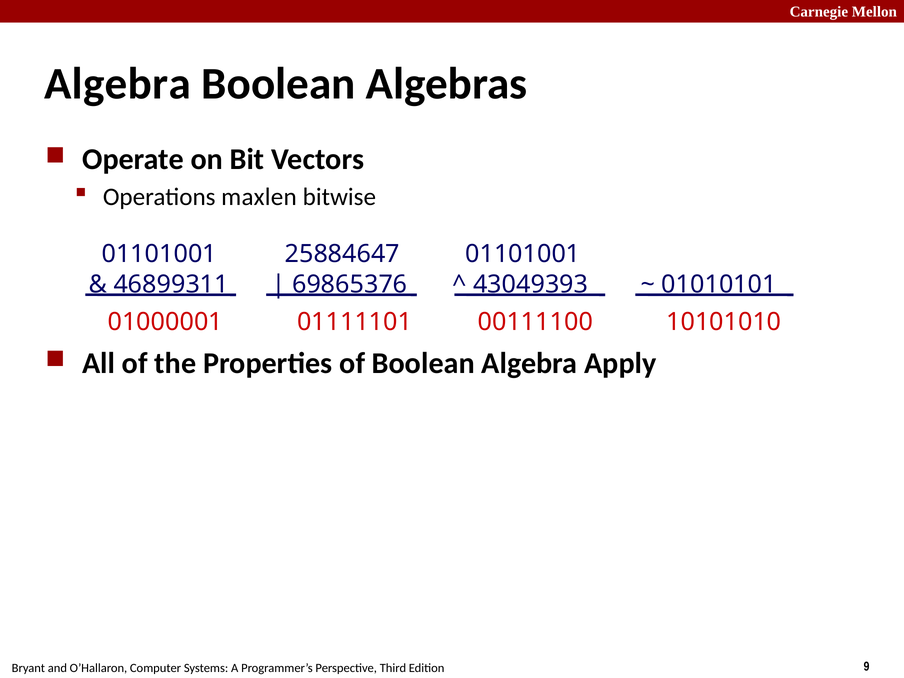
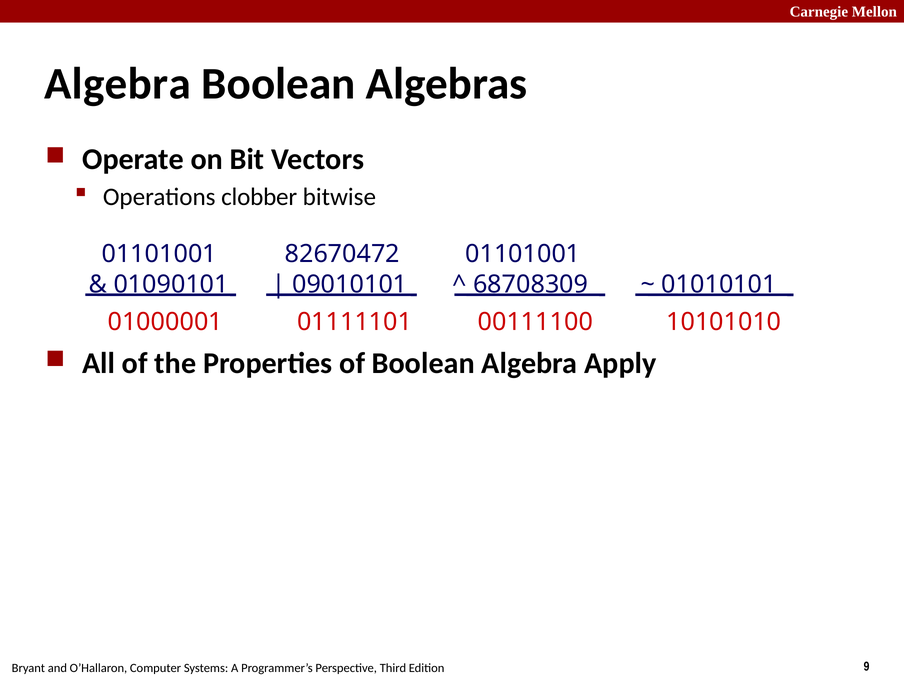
maxlen: maxlen -> clobber (259, 197)
25884647: 25884647 -> 82670472 (342, 254)
46899311: 46899311 -> 01090101 (171, 284)
69865376: 69865376 -> 09010101 (350, 284)
43049393: 43049393 -> 68708309 (531, 284)
